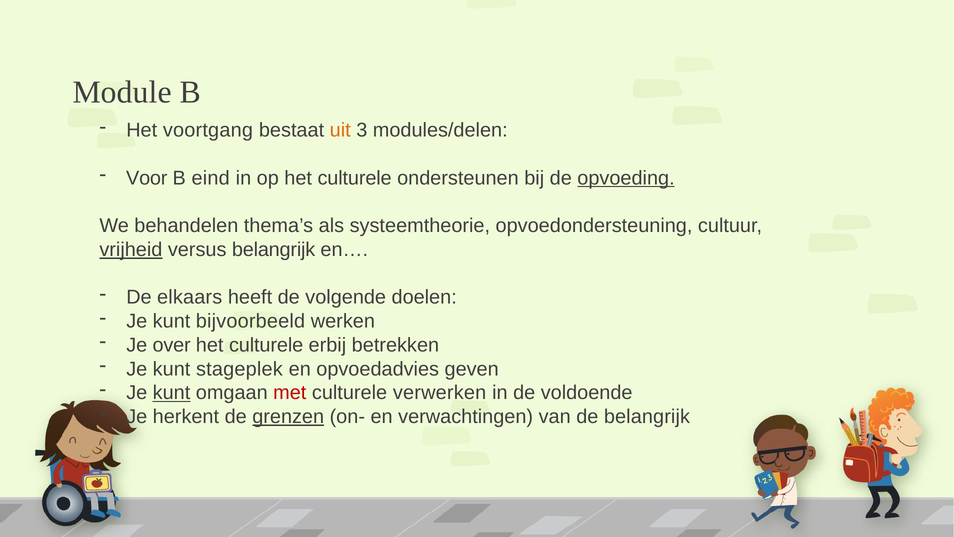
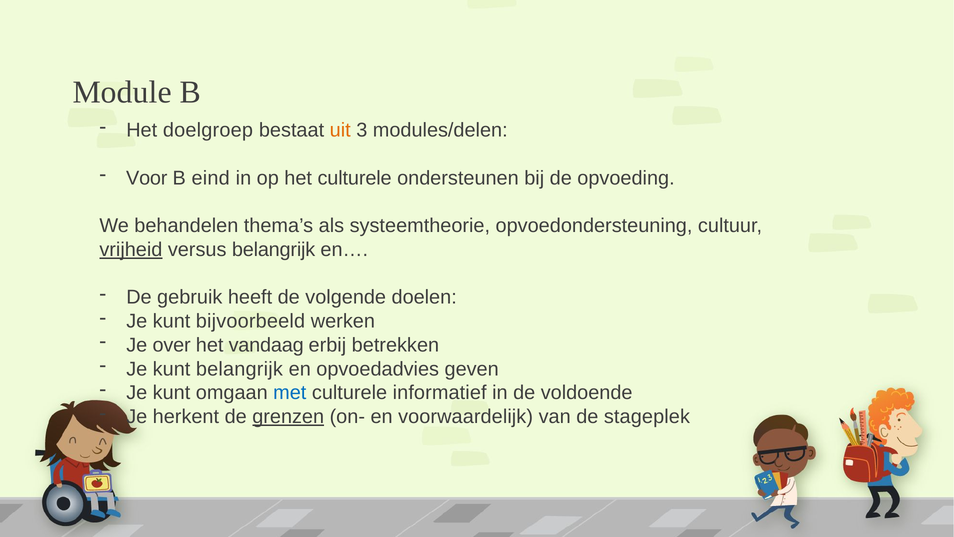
voortgang: voortgang -> doelgroep (208, 130)
opvoeding underline: present -> none (626, 178)
elkaars: elkaars -> gebruik (190, 297)
culturele: culturele -> vandaag (266, 345)
kunt stageplek: stageplek -> belangrijk (239, 369)
kunt underline: present -> none (172, 393)
met colour: red -> blue (290, 393)
verwerken: verwerken -> informatief (440, 393)
verwachtingen: verwachtingen -> voorwaardelijk (466, 416)
de belangrijk: belangrijk -> stageplek (647, 416)
